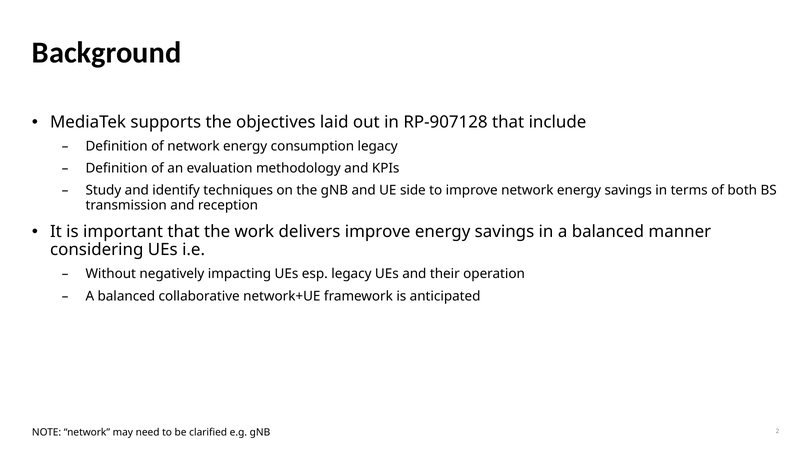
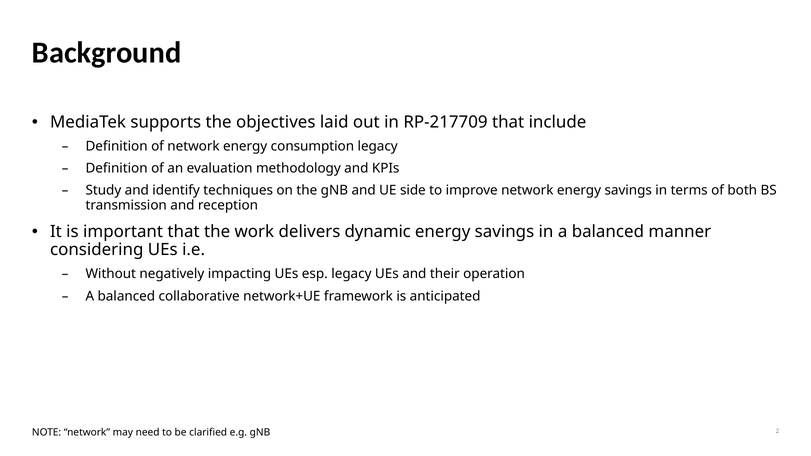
RP-907128: RP-907128 -> RP-217709 (446, 122)
delivers improve: improve -> dynamic (378, 232)
